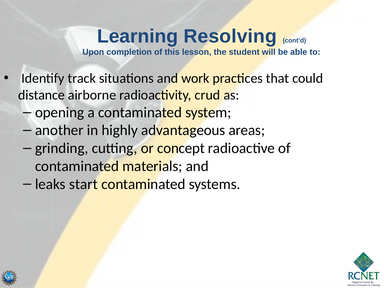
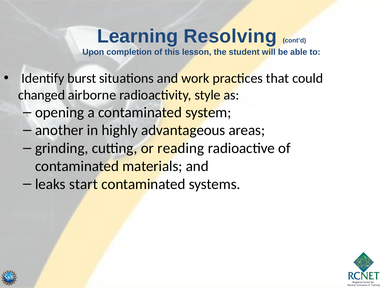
track: track -> burst (82, 78)
distance: distance -> changed (42, 95)
crud: crud -> style (208, 95)
concept: concept -> reading (181, 148)
